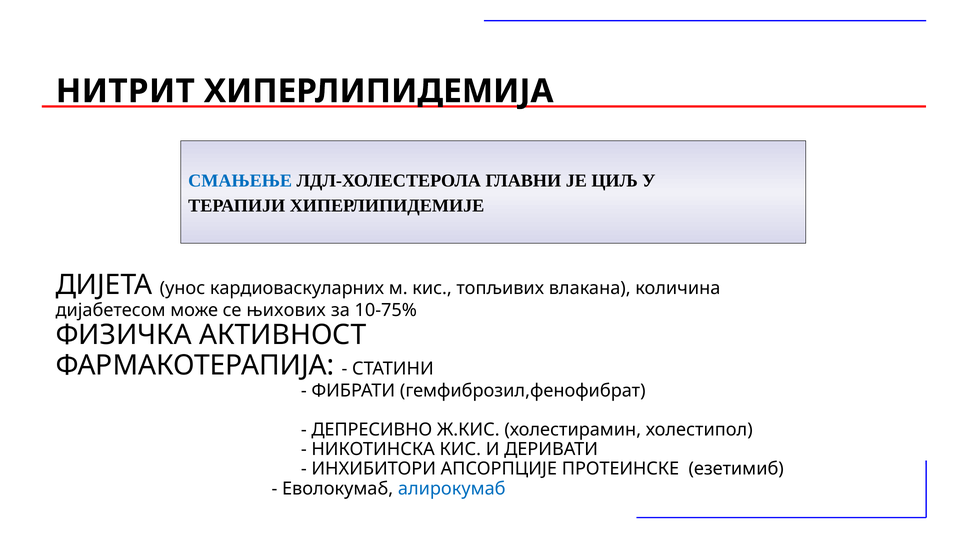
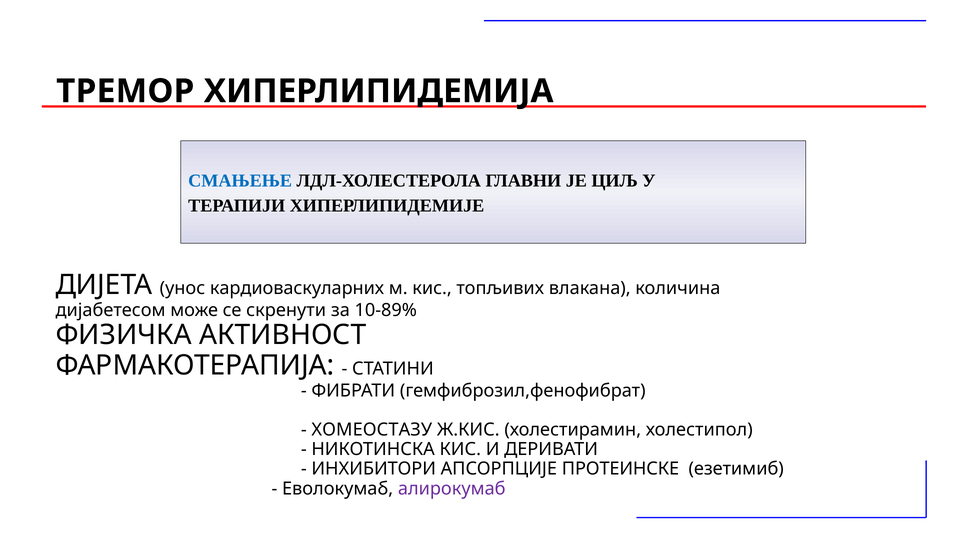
НИТРИТ: НИТРИТ -> ТРЕМОР (125, 91)
њихових: њихових -> скренути (286, 310)
10-75%: 10-75% -> 10-89% (386, 310)
ДЕПРЕСИВНО: ДЕПРЕСИВНО -> ХОМЕОСТАЗУ (372, 430)
алирокумаб colour: blue -> purple (452, 489)
